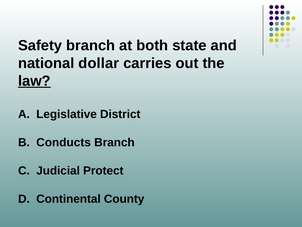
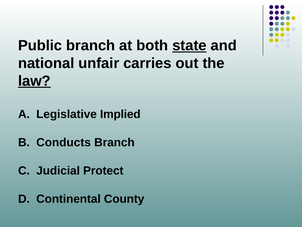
Safety: Safety -> Public (40, 46)
state underline: none -> present (189, 46)
dollar: dollar -> unfair (99, 63)
District: District -> Implied (120, 114)
